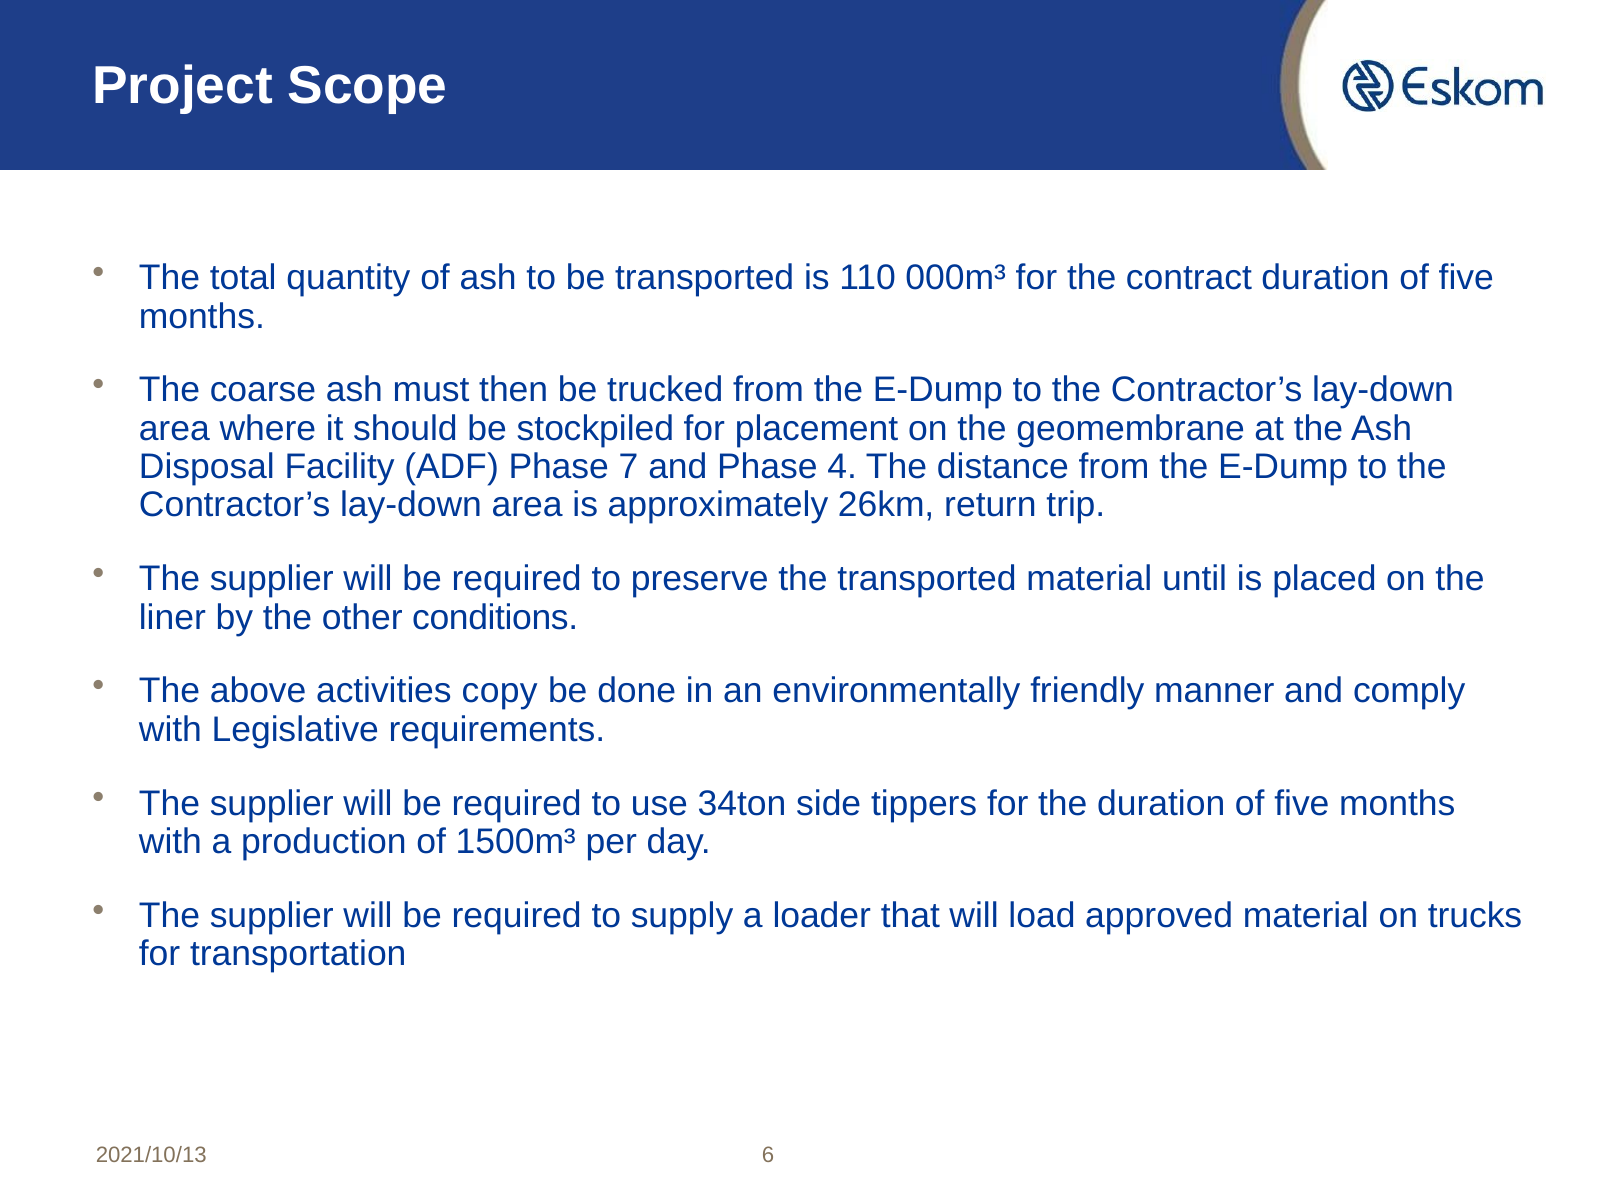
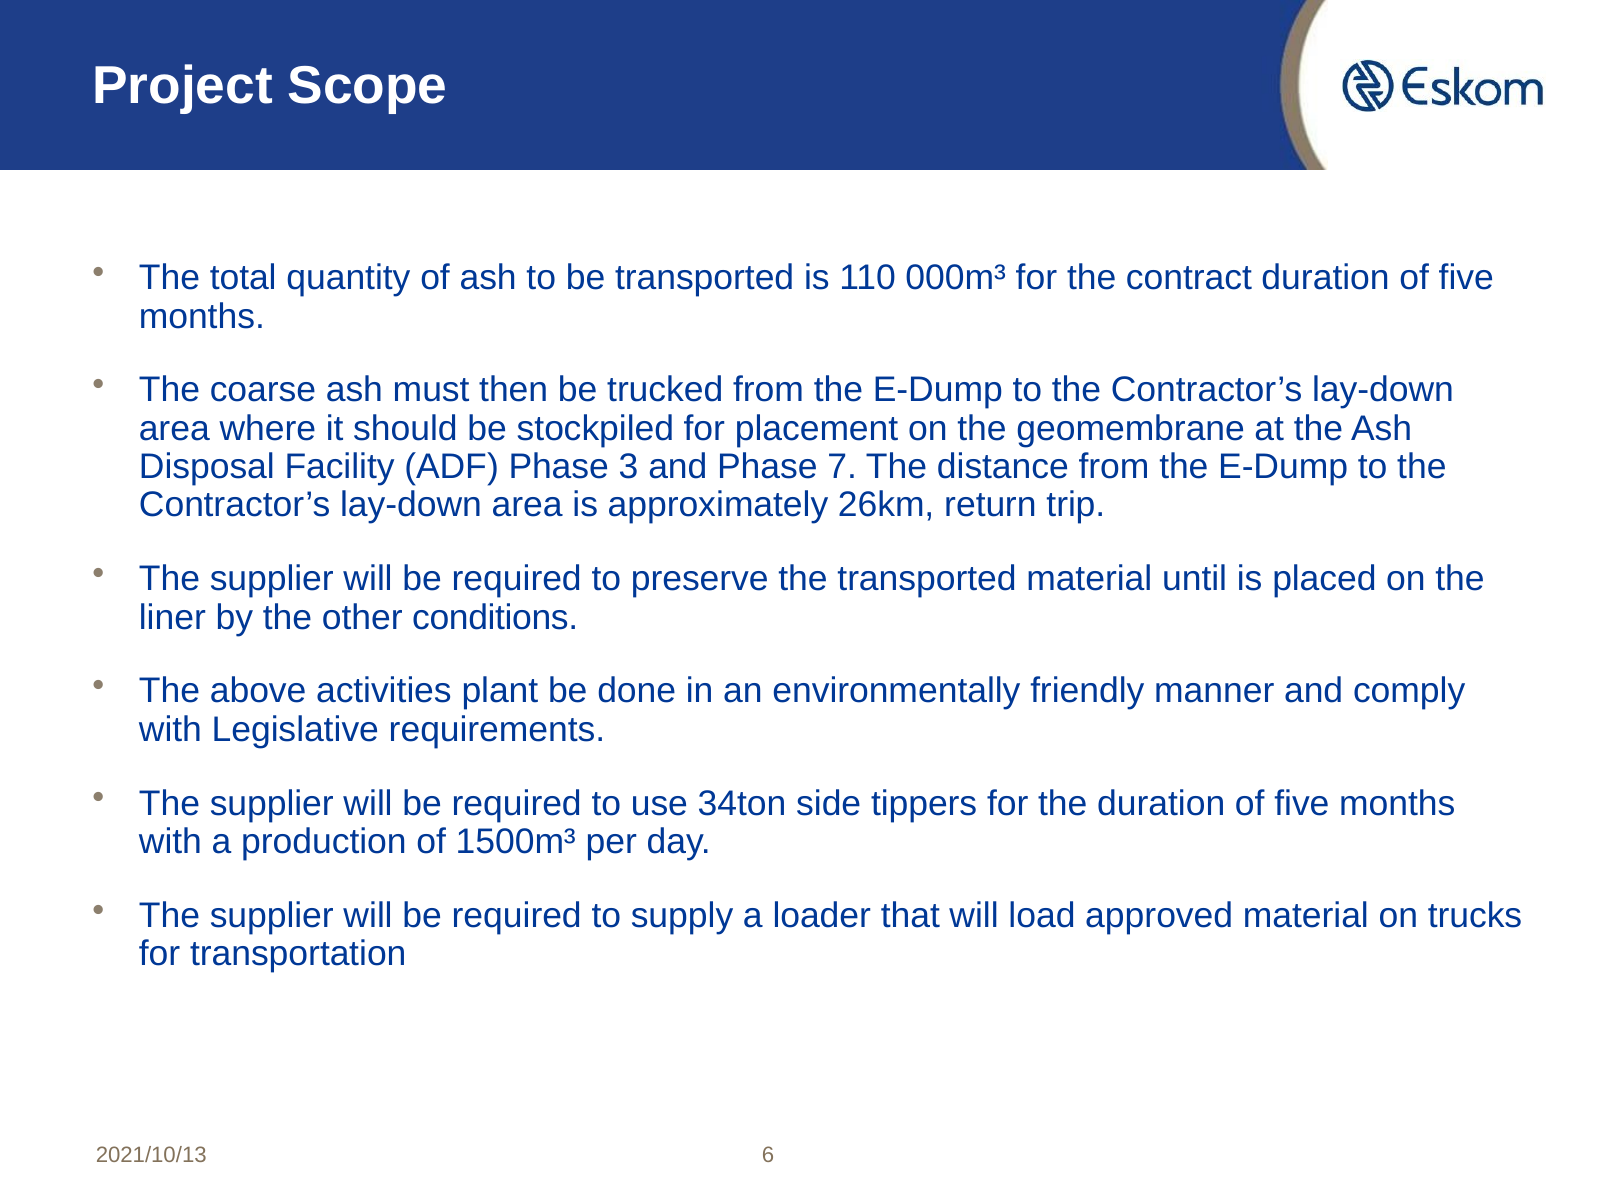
7: 7 -> 3 (629, 467)
4: 4 -> 7 (842, 467)
copy: copy -> plant (500, 691)
